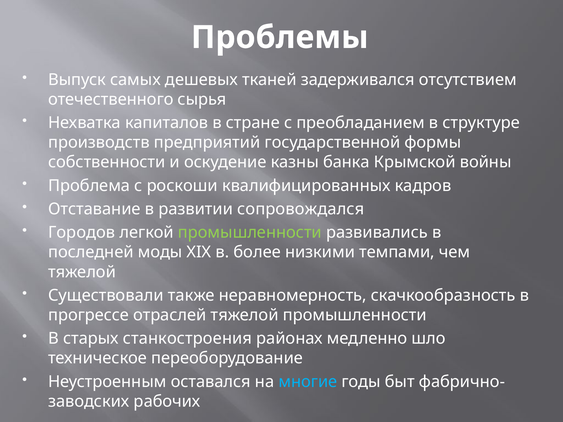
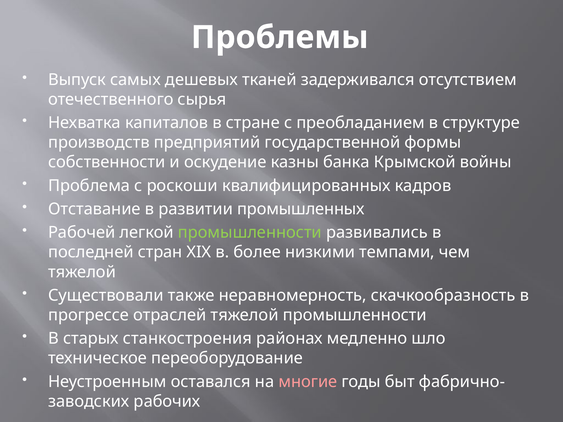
сопровождался: сопровождался -> промышленных (301, 209)
Городов: Городов -> Рабочей (82, 233)
моды: моды -> стран (160, 252)
многие colour: light blue -> pink (308, 382)
